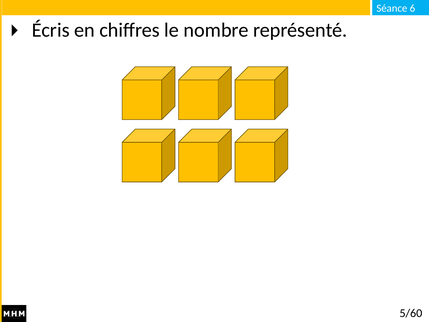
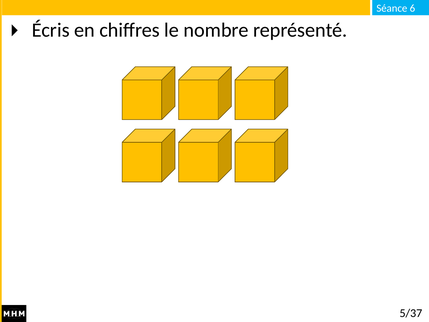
5/60: 5/60 -> 5/37 (411, 313)
